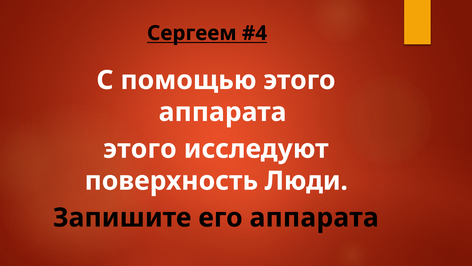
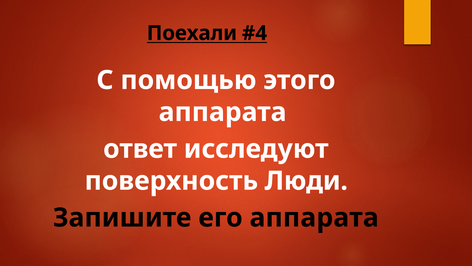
Сергеем: Сергеем -> Поехали (192, 33)
этого: этого -> ответ (140, 149)
